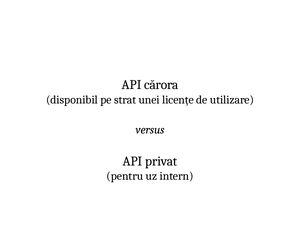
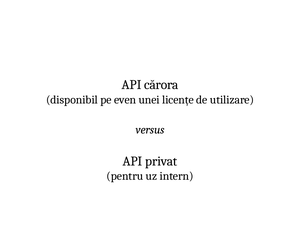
strat: strat -> even (125, 100)
